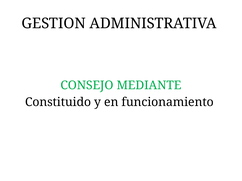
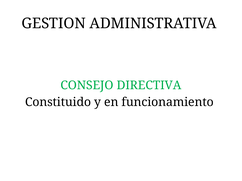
MEDIANTE: MEDIANTE -> DIRECTIVA (149, 86)
